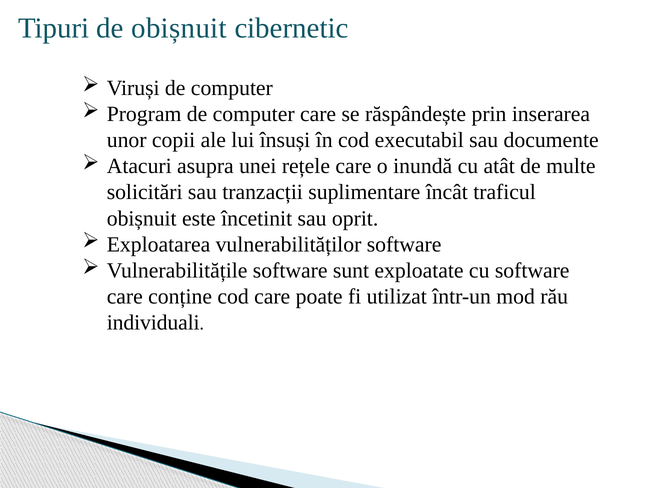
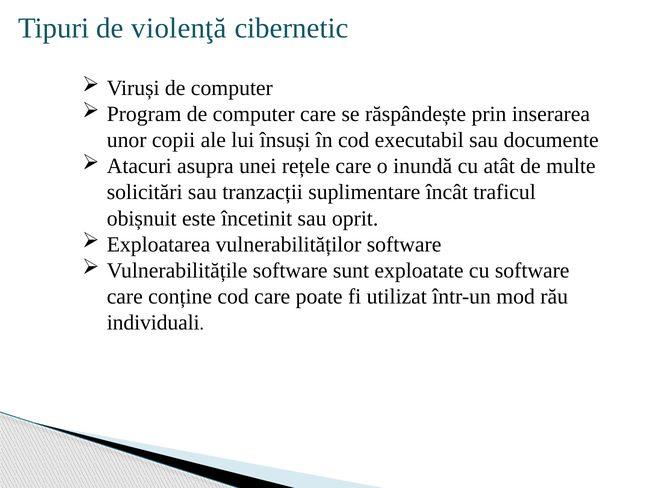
de obișnuit: obișnuit -> violenţă (179, 28)
